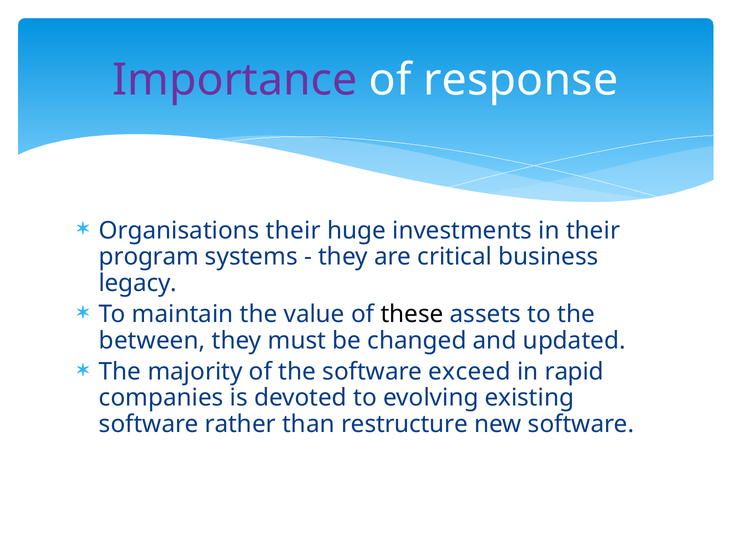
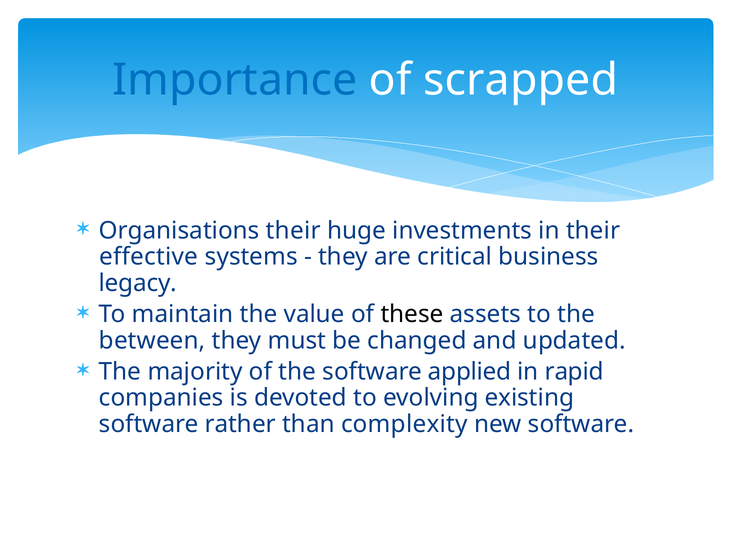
Importance colour: purple -> blue (235, 80)
response: response -> scrapped (521, 80)
program: program -> effective (149, 257)
exceed: exceed -> applied (470, 372)
restructure: restructure -> complexity (404, 424)
